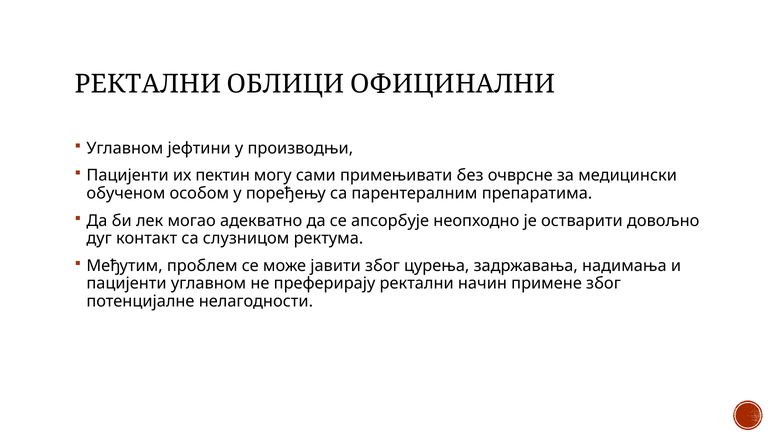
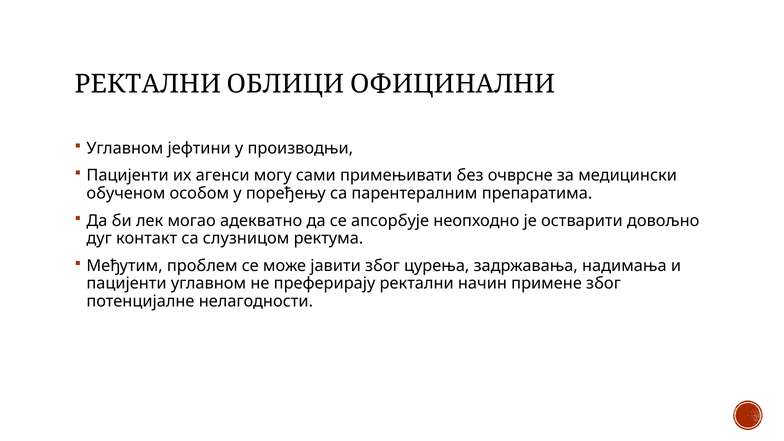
пектин: пектин -> агенси (223, 176)
